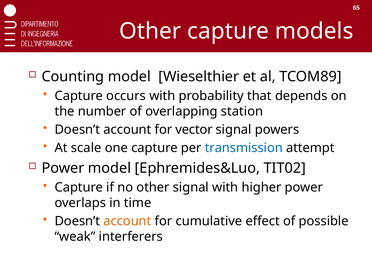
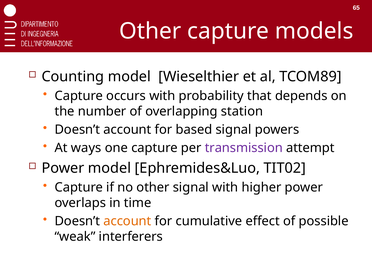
vector: vector -> based (194, 130)
scale: scale -> ways (86, 148)
transmission colour: blue -> purple (244, 148)
